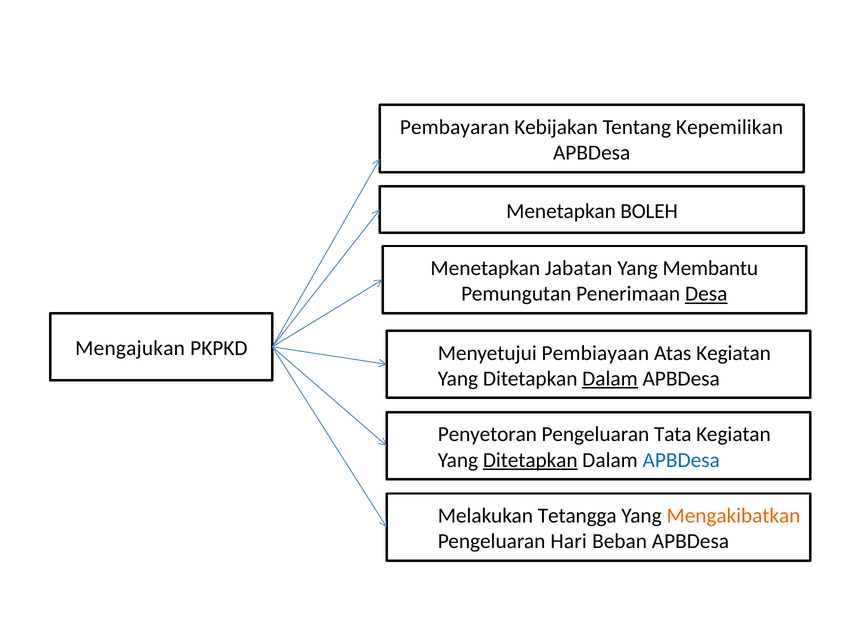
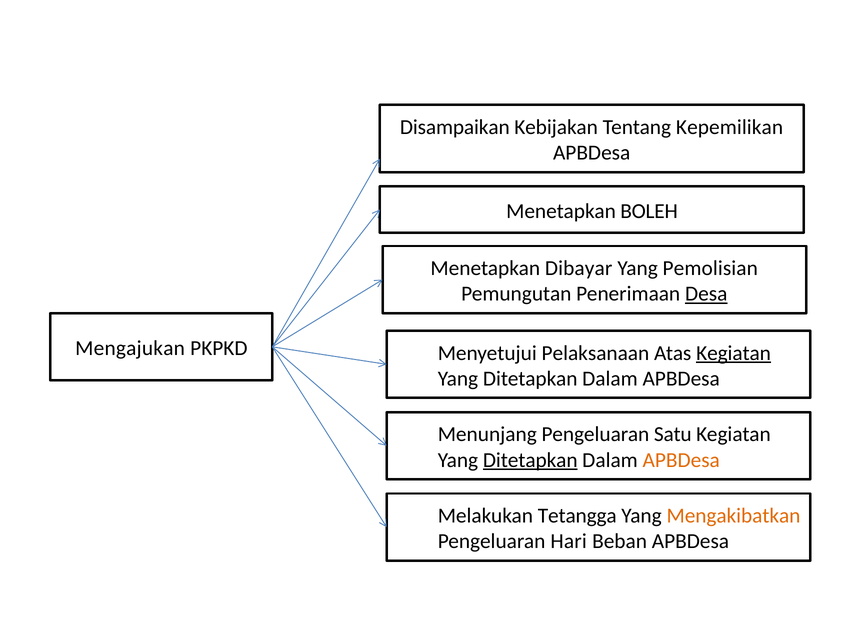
Pembayaran: Pembayaran -> Disampaikan (455, 127)
Jabatan: Jabatan -> Dibayar (579, 269)
Membantu: Membantu -> Pemolisian (710, 269)
Pembiayaan: Pembiayaan -> Pelaksanaan (595, 353)
Kegiatan underline: none -> present (734, 353)
Dalam underline: present -> none (610, 379)
Penyetoran: Penyetoran -> Menunjang (487, 435)
Tata: Tata -> Satu (673, 435)
APBDesa colour: blue -> orange (681, 460)
